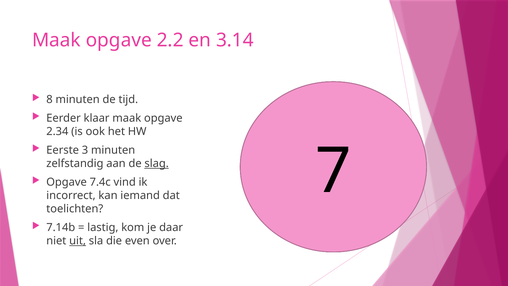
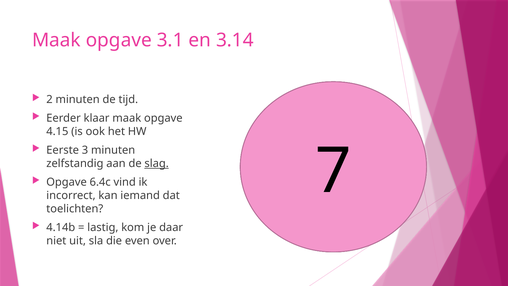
2.2: 2.2 -> 3.1 (170, 40)
8: 8 -> 2 (49, 99)
2.34: 2.34 -> 4.15 (57, 131)
7.4c: 7.4c -> 6.4c (100, 182)
7.14b: 7.14b -> 4.14b (61, 227)
uit underline: present -> none (78, 241)
